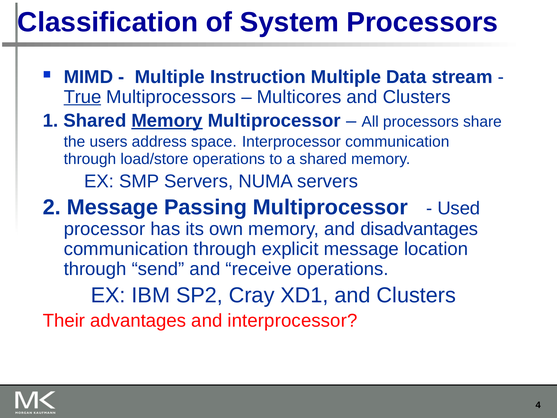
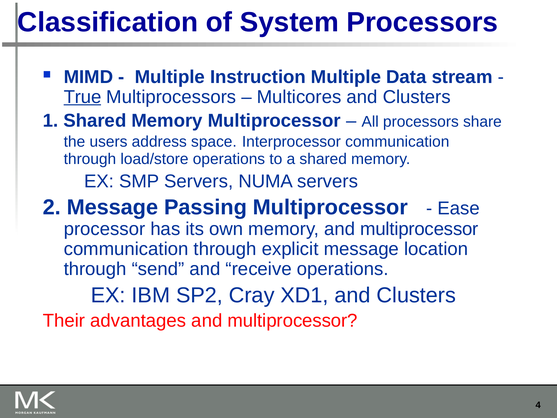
Memory underline: present -> none (167, 121)
Used: Used -> Ease (459, 208)
memory and disadvantages: disadvantages -> multiprocessor (419, 229)
advantages and interprocessor: interprocessor -> multiprocessor (293, 320)
